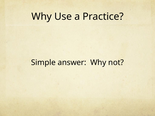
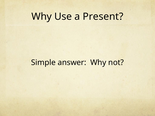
Practice: Practice -> Present (103, 17)
